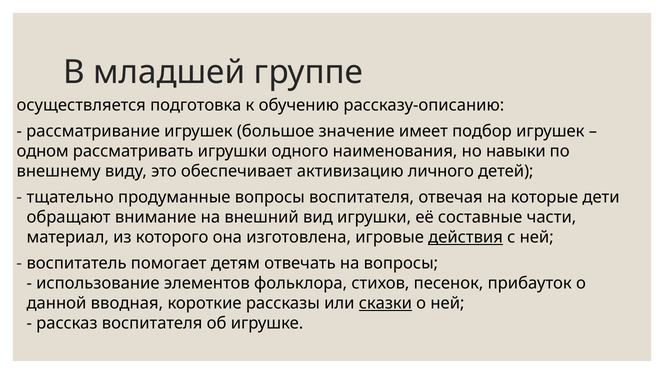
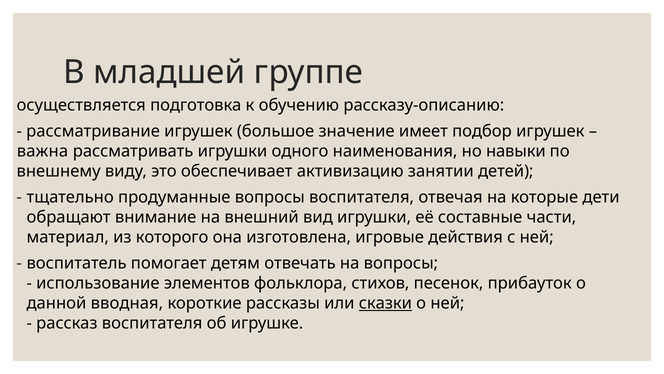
одном: одном -> важна (42, 151)
личного: личного -> занятии (441, 171)
действия underline: present -> none (466, 237)
